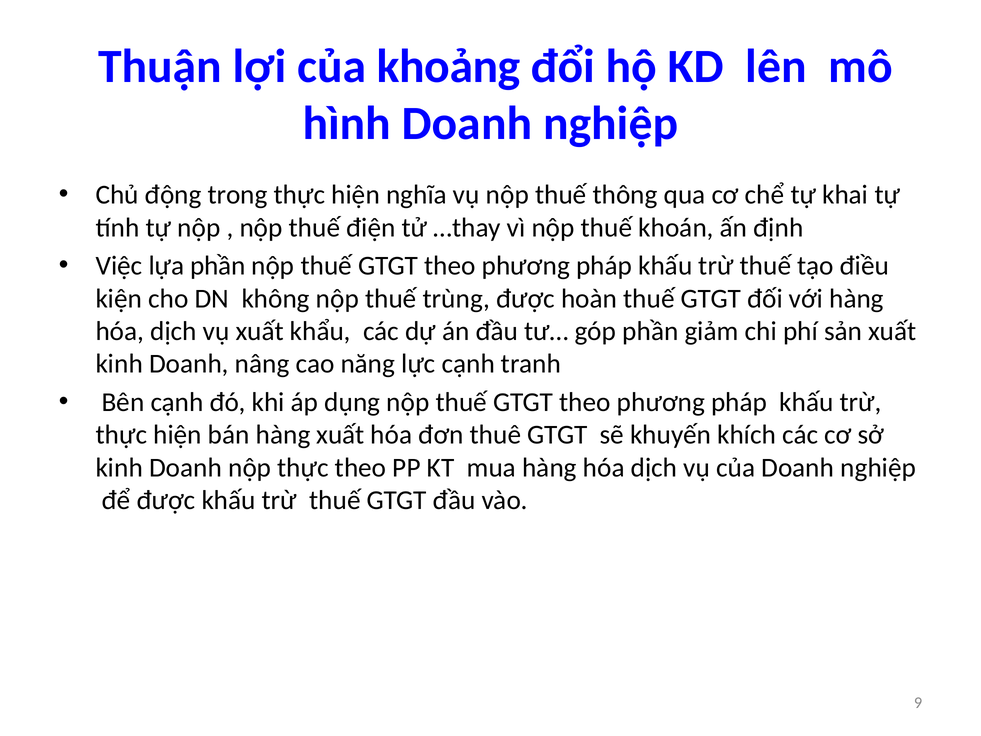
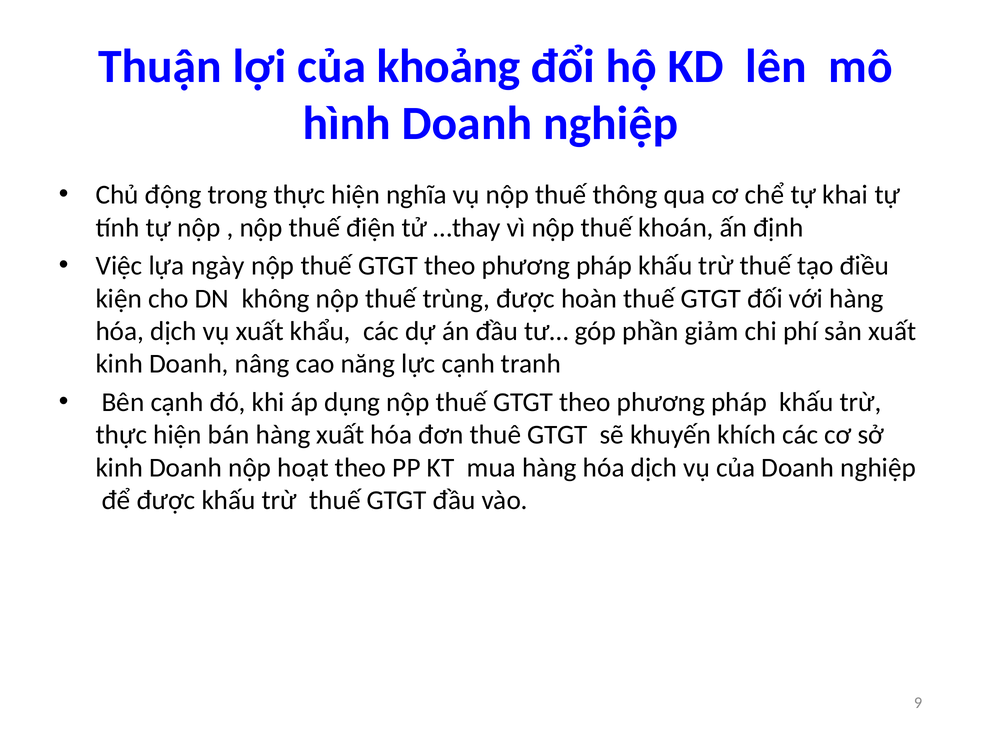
lựa phần: phần -> ngày (218, 266)
nộp thực: thực -> hoạt (303, 467)
